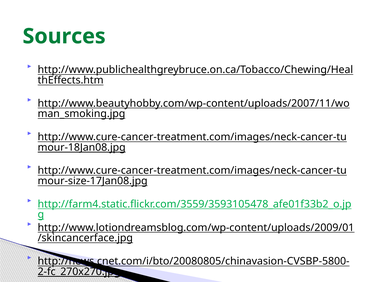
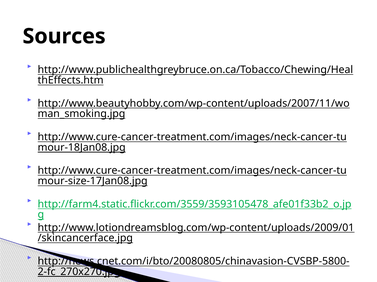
Sources colour: green -> black (64, 36)
